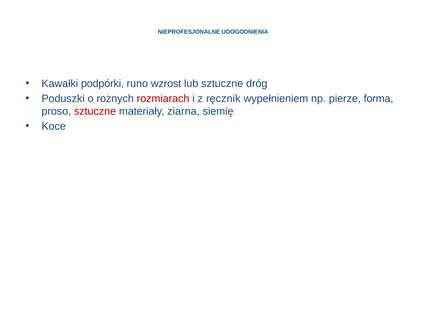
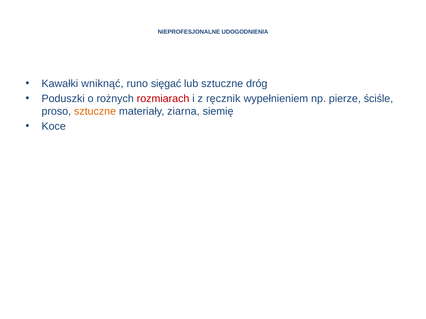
podpórki: podpórki -> wniknąć (102, 84)
wzrost: wzrost -> sięgać (166, 84)
forma: forma -> ściśle (378, 99)
sztuczne colour: red -> orange (95, 112)
